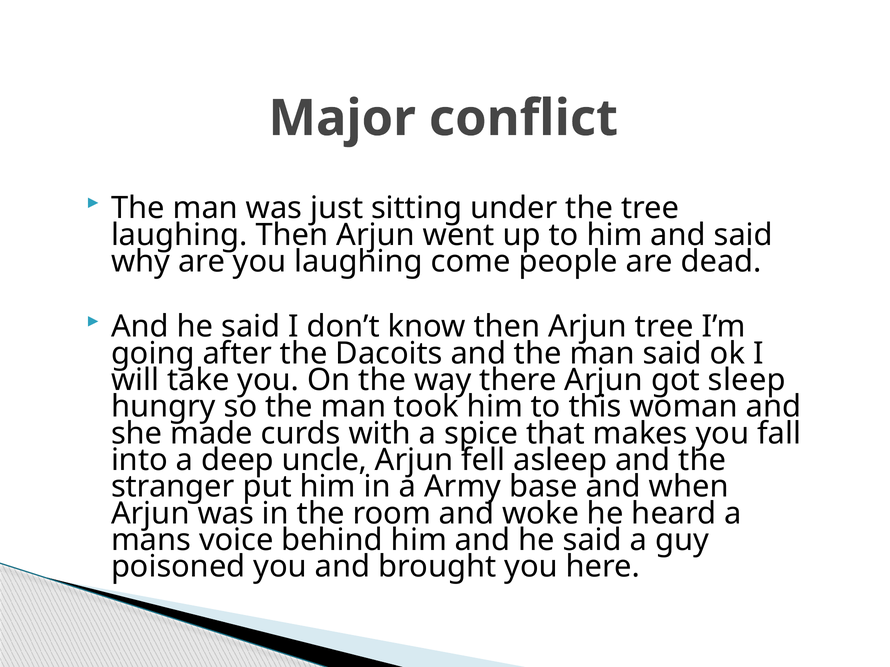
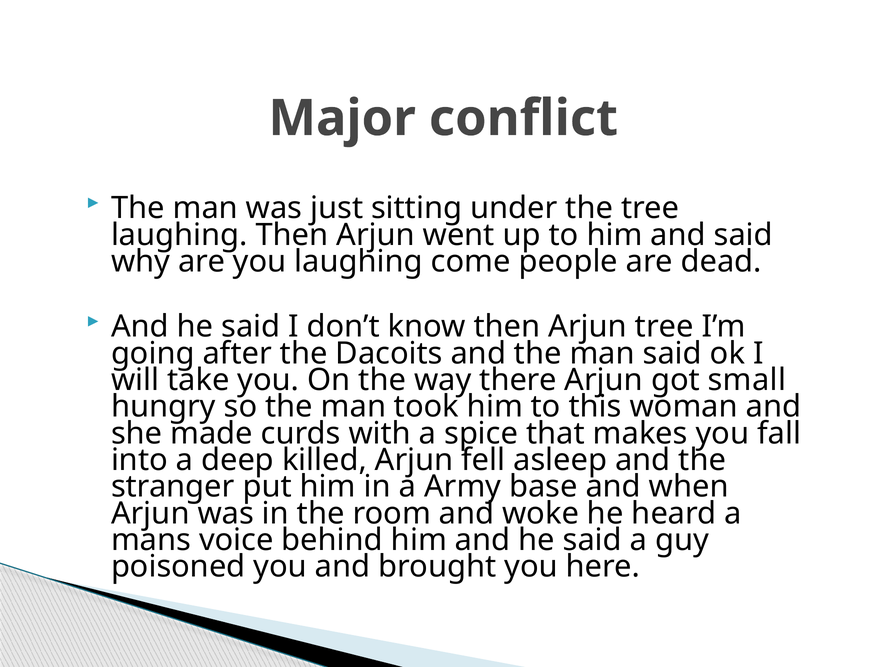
sleep: sleep -> small (747, 380)
uncle: uncle -> killed (324, 460)
